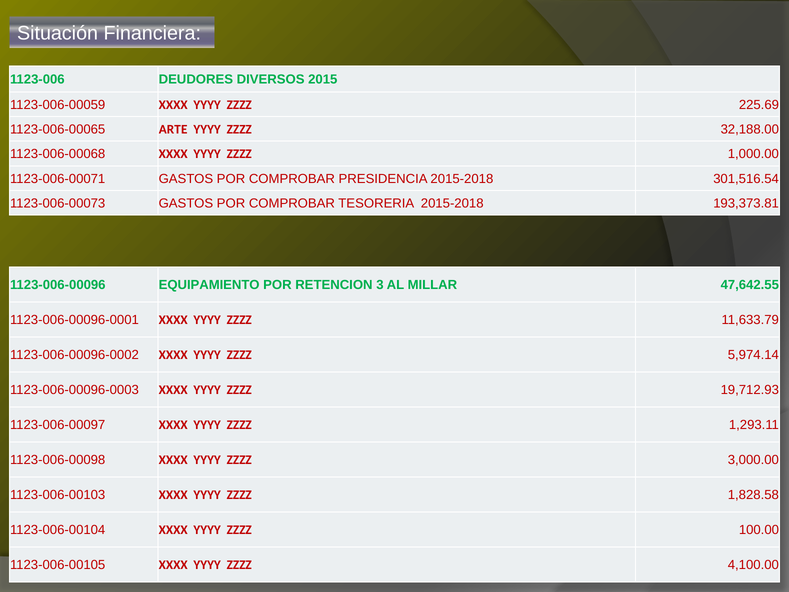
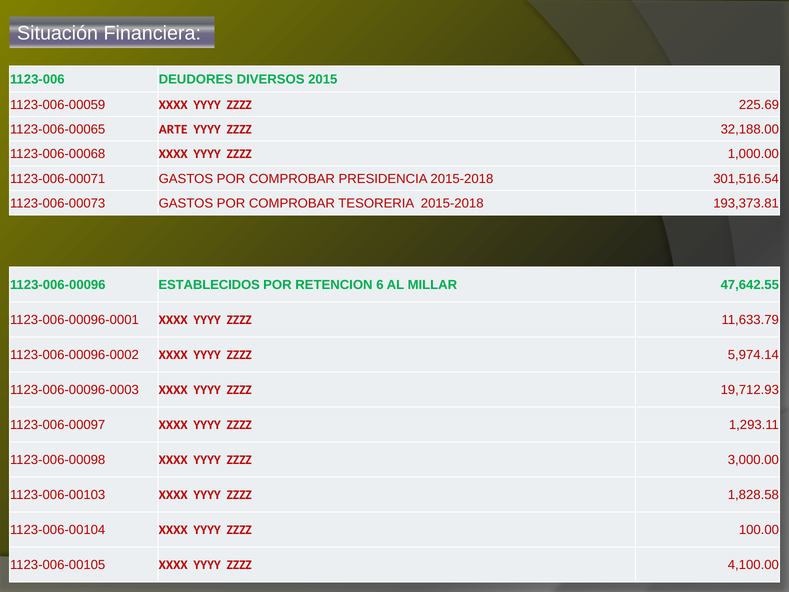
EQUIPAMIENTO: EQUIPAMIENTO -> ESTABLECIDOS (209, 285)
3: 3 -> 6 (380, 285)
